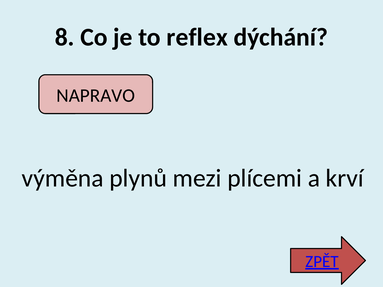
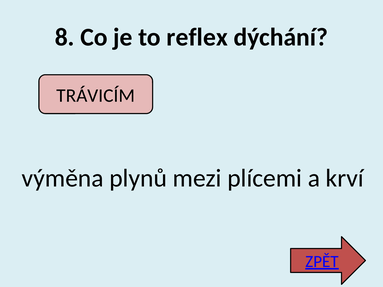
NAPRAVO: NAPRAVO -> TRÁVICÍM (96, 96)
